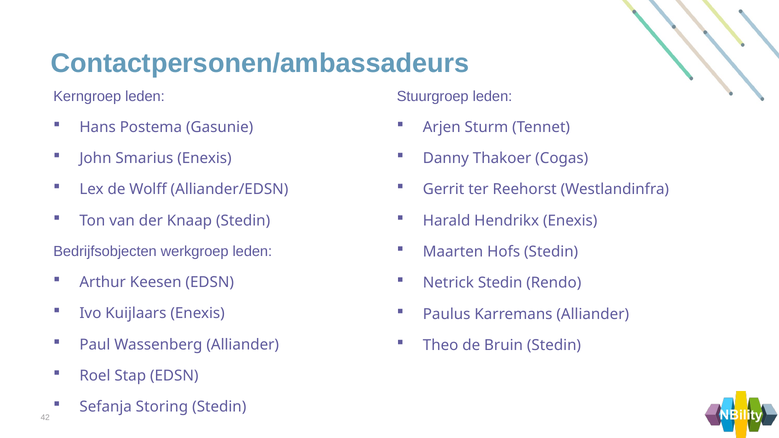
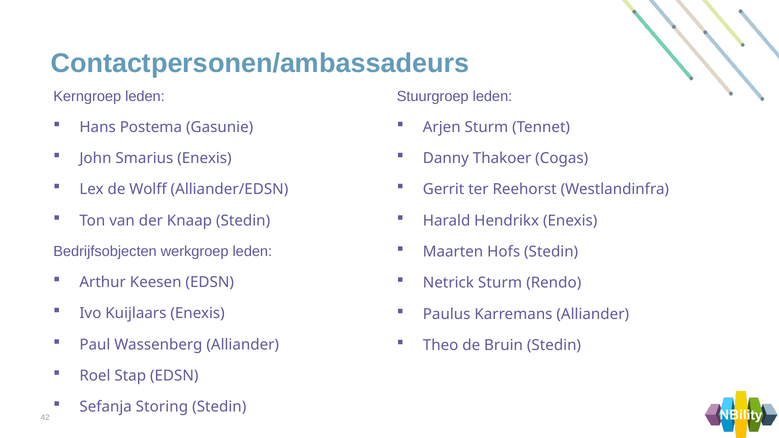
Netrick Stedin: Stedin -> Sturm (500, 283)
